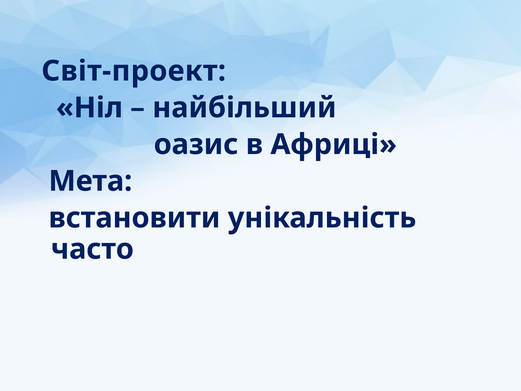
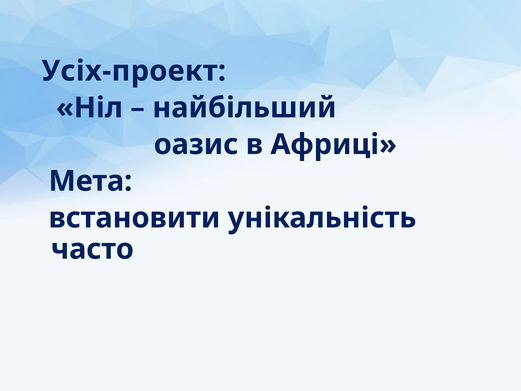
Світ-проект: Світ-проект -> Усіх-проект (134, 71)
